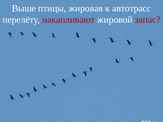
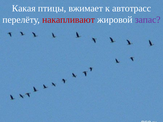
Выше: Выше -> Какая (24, 8)
жировая: жировая -> вжимает (86, 8)
запас colour: red -> purple (148, 20)
